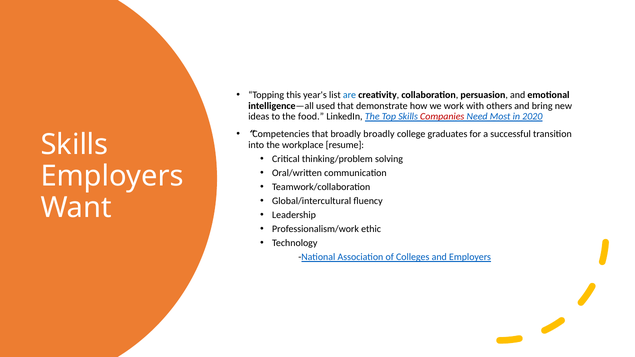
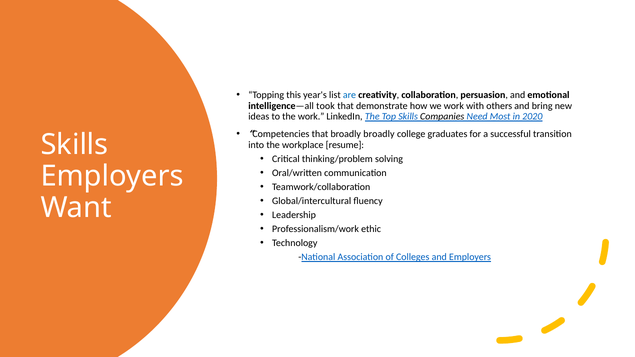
used: used -> took (326, 106)
the food: food -> work (311, 117)
Companies colour: red -> black (442, 117)
